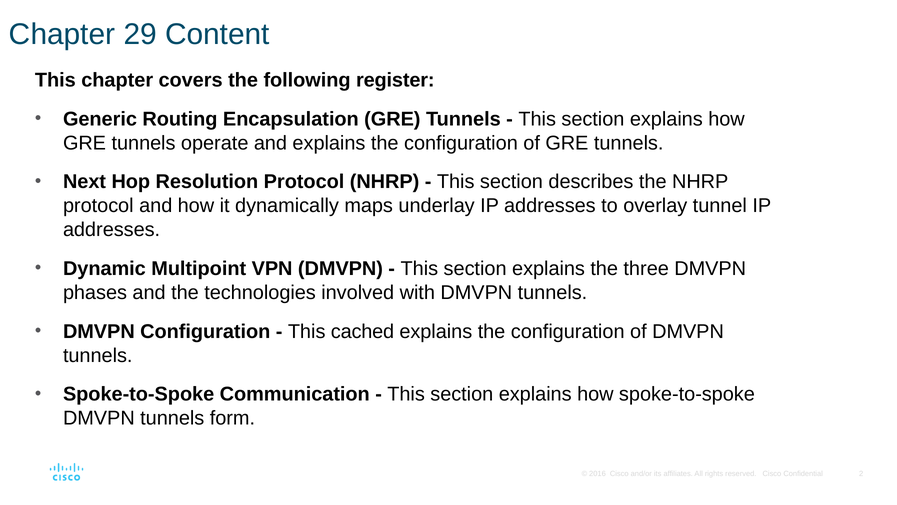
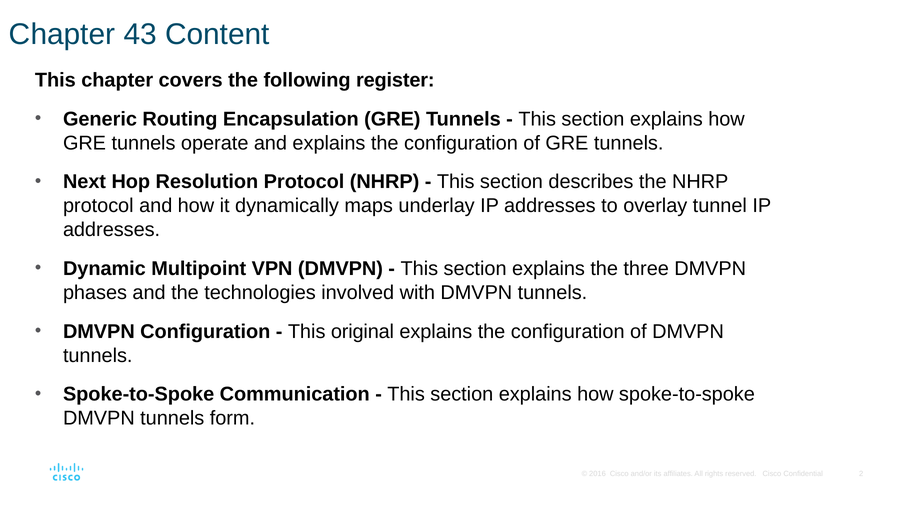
29: 29 -> 43 (140, 35)
cached: cached -> original (362, 331)
